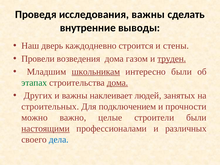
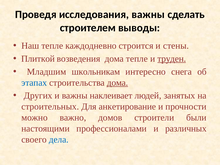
внутренние: внутренние -> строителем (88, 28)
Наш дверь: дверь -> тепле (52, 46)
Провели: Провели -> Плиткой (38, 59)
дома газом: газом -> тепле (137, 59)
школьникам underline: present -> none (96, 72)
интересно были: были -> снега (182, 72)
этапах colour: green -> blue (34, 83)
подключением: подключением -> анкетирование (127, 107)
целые: целые -> домов (110, 118)
настоящими underline: present -> none (46, 129)
